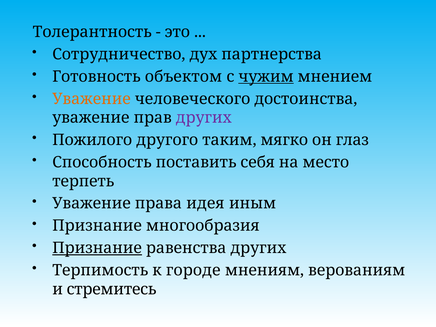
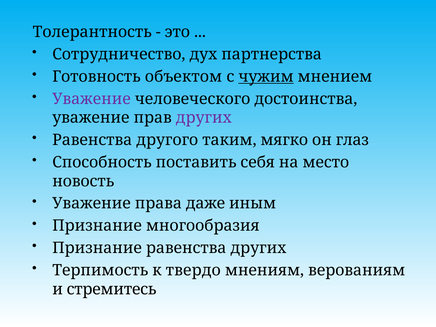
Уважение colour: orange -> purple (92, 99)
Пожилого: Пожилого -> Равенства (92, 140)
терпеть: терпеть -> новость (83, 181)
идея: идея -> даже (206, 203)
Признание underline: present -> none (97, 248)
городе: городе -> твердо (193, 270)
